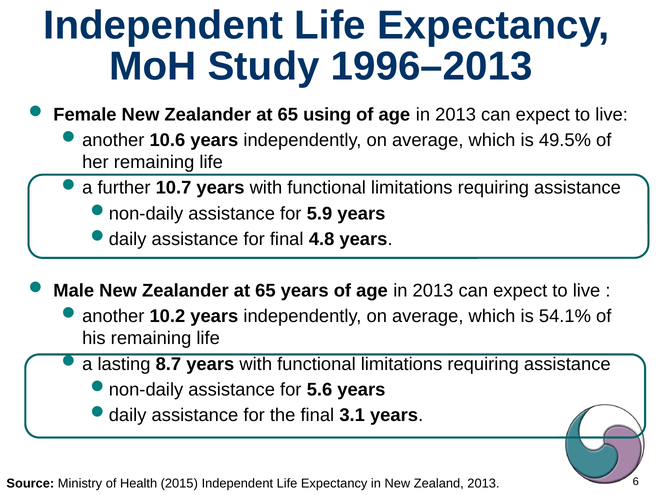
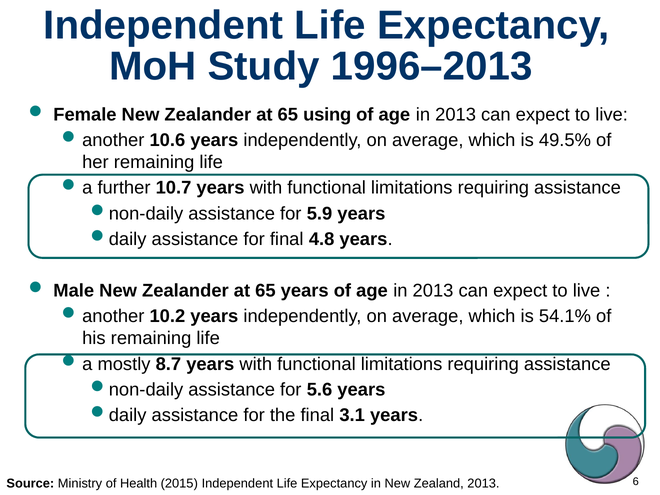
lasting: lasting -> mostly (124, 364)
